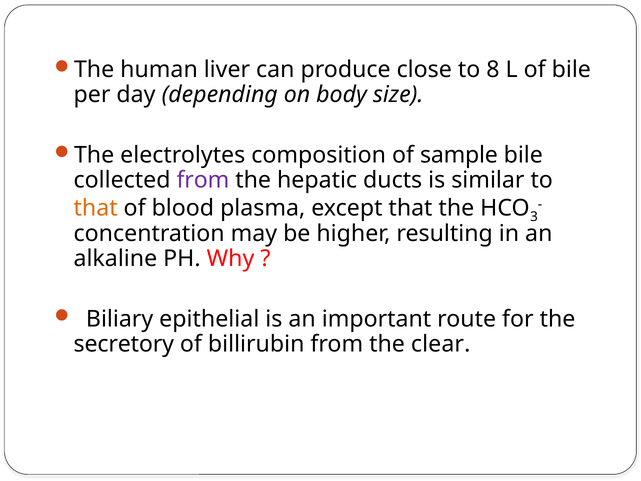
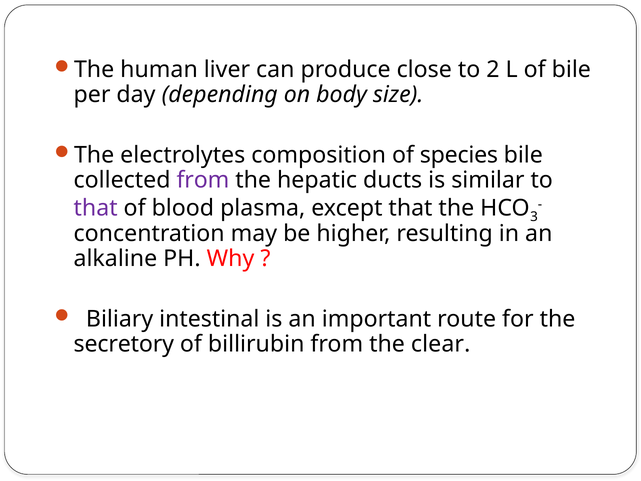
8: 8 -> 2 (493, 70)
sample: sample -> species (459, 155)
that colour: orange -> purple (96, 208)
epithelial: epithelial -> intestinal (209, 319)
